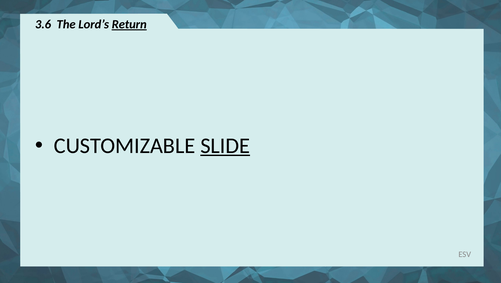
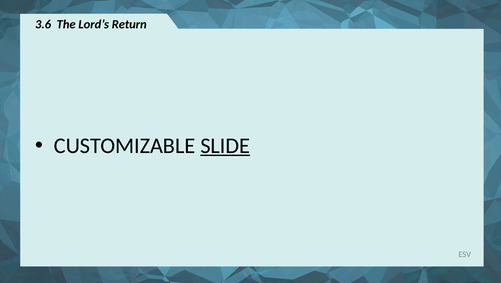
Return underline: present -> none (129, 24)
